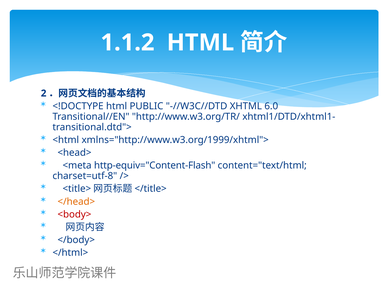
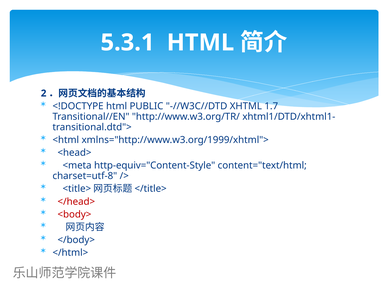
1.1.2: 1.1.2 -> 5.3.1 (127, 43)
6.0: 6.0 -> 1.7 (271, 106)
http-equiv="Content-Flash: http-equiv="Content-Flash -> http-equiv="Content-Style (155, 165)
</head> colour: orange -> red (76, 202)
